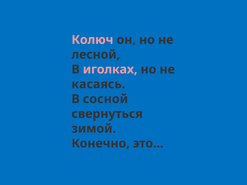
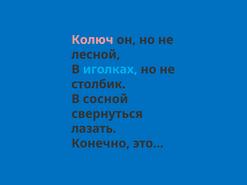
иголках colour: pink -> light blue (110, 69)
касаясь: касаясь -> столбик (98, 84)
зимой: зимой -> лазать (94, 129)
